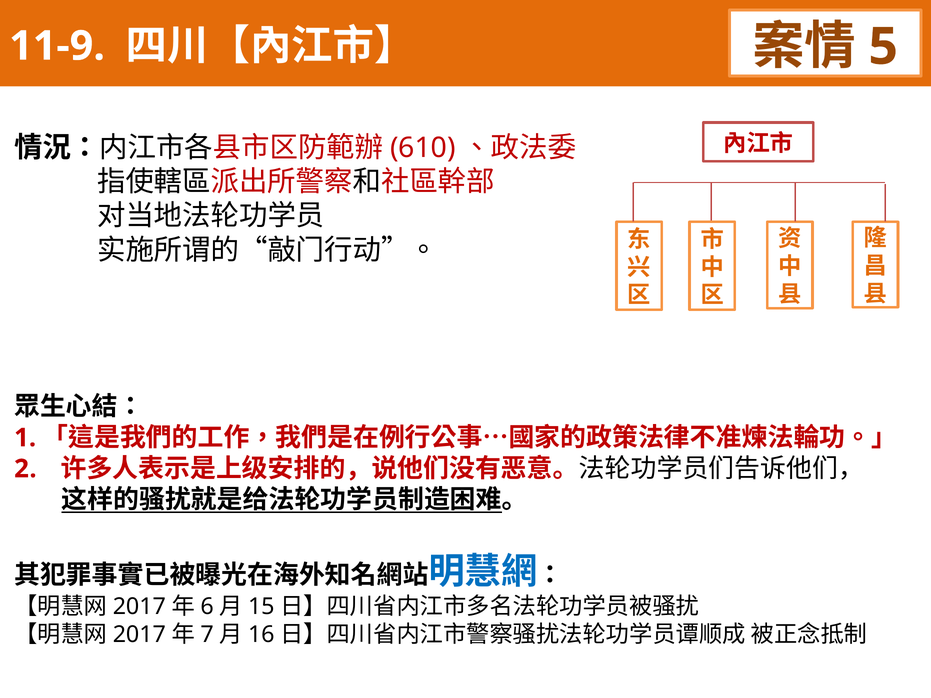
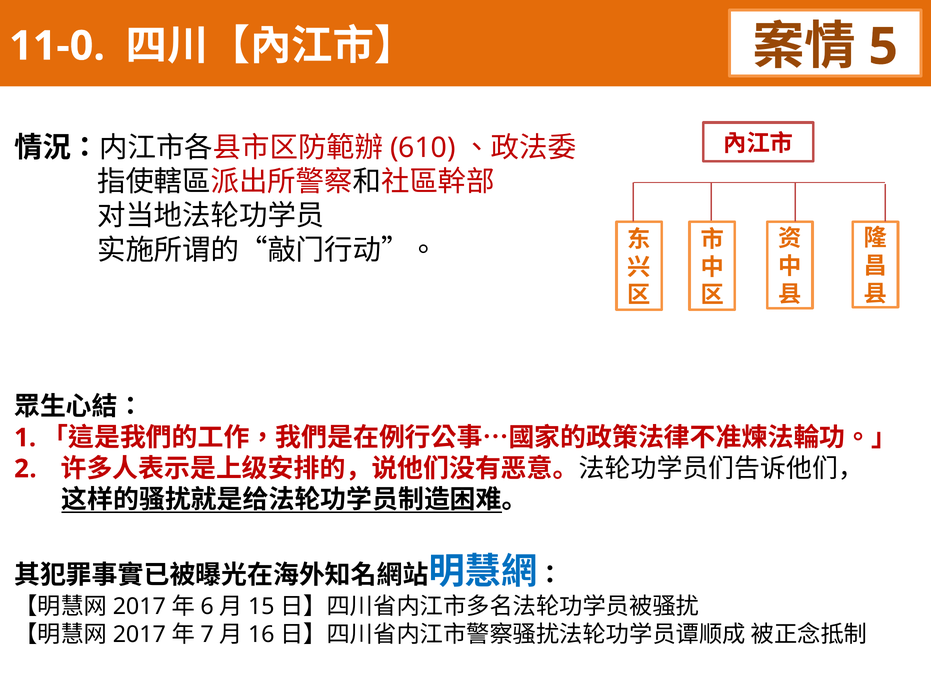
11-9: 11-9 -> 11-0 (57, 46)
